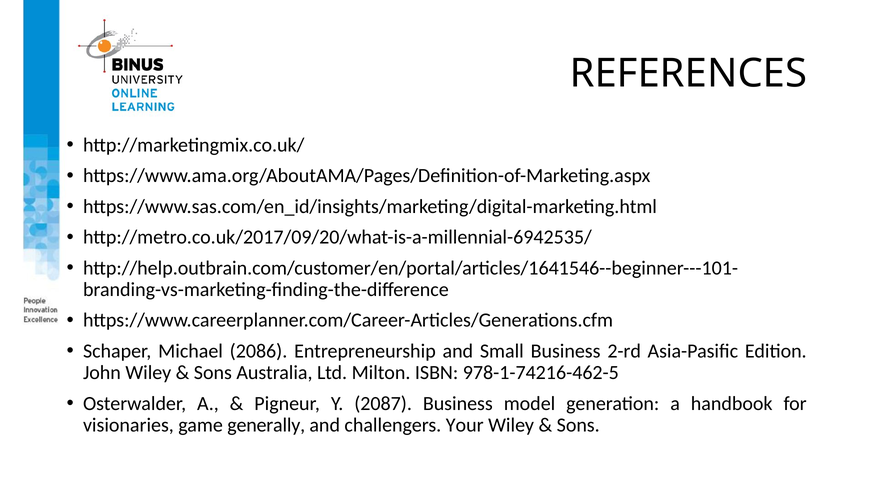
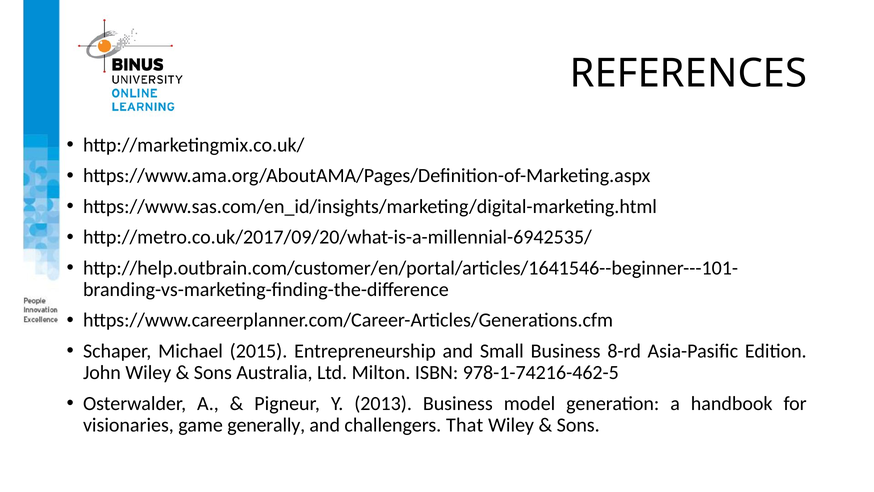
2086: 2086 -> 2015 (259, 351)
2-rd: 2-rd -> 8-rd (624, 351)
2087: 2087 -> 2013 (383, 403)
Your: Your -> That (465, 425)
